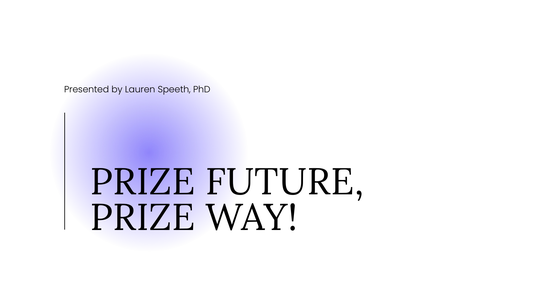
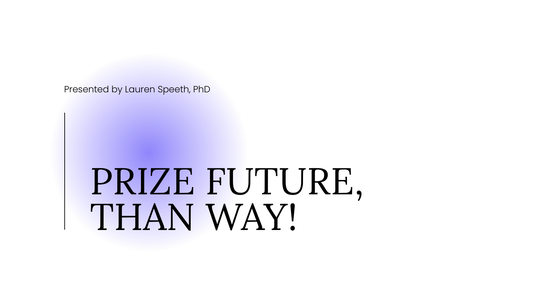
PRIZE: PRIZE -> THAN (143, 218)
